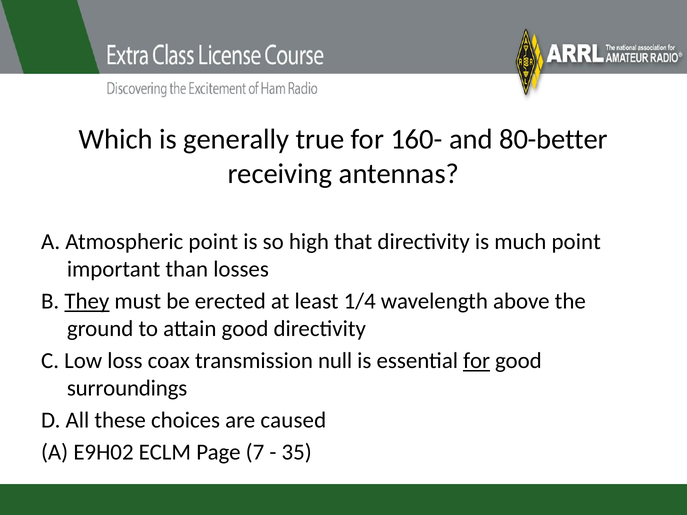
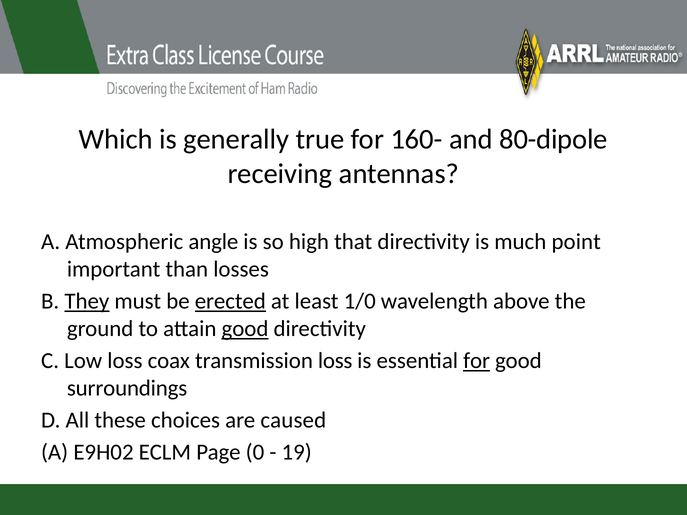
80-better: 80-better -> 80-dipole (553, 139)
Atmospheric point: point -> angle (213, 242)
erected underline: none -> present (230, 302)
1/4: 1/4 -> 1/0 (360, 302)
good underline: none -> present (245, 329)
transmission null: null -> loss (335, 361)
7: 7 -> 0 (255, 453)
35: 35 -> 19 (297, 453)
